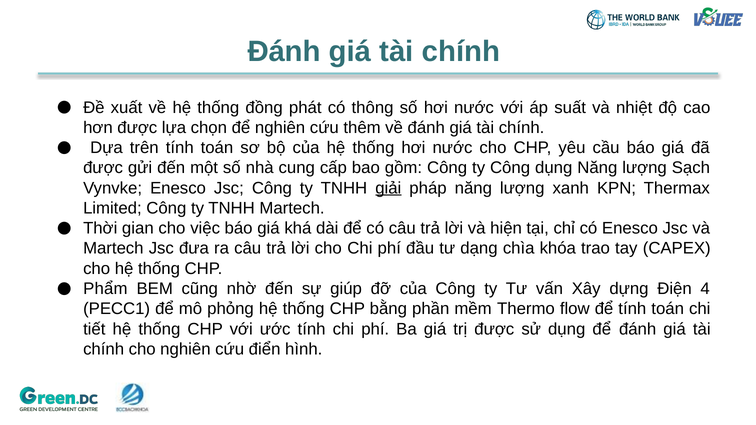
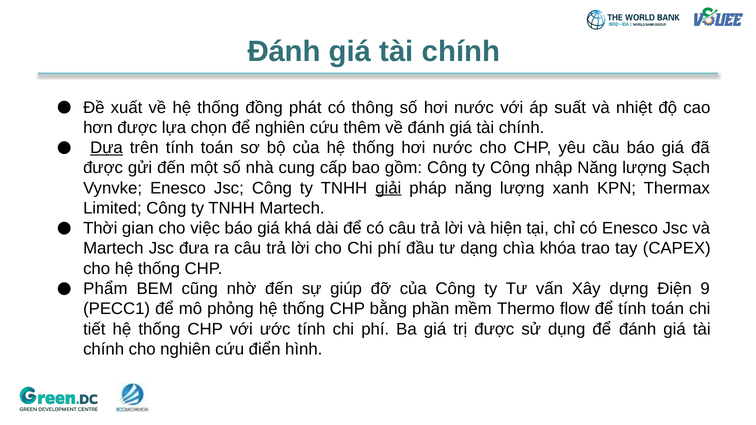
Dựa underline: none -> present (106, 148)
Công dụng: dụng -> nhập (554, 168)
4: 4 -> 9 (705, 289)
